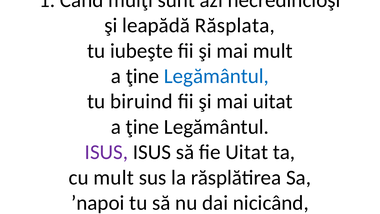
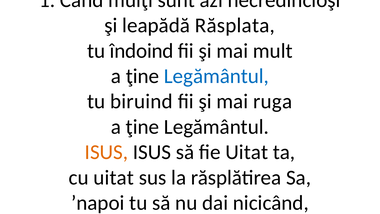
iubeşte: iubeşte -> îndoind (142, 51)
mai uitat: uitat -> ruga (273, 101)
ISUS colour: purple -> orange (106, 152)
cu mult: mult -> uitat (114, 177)
